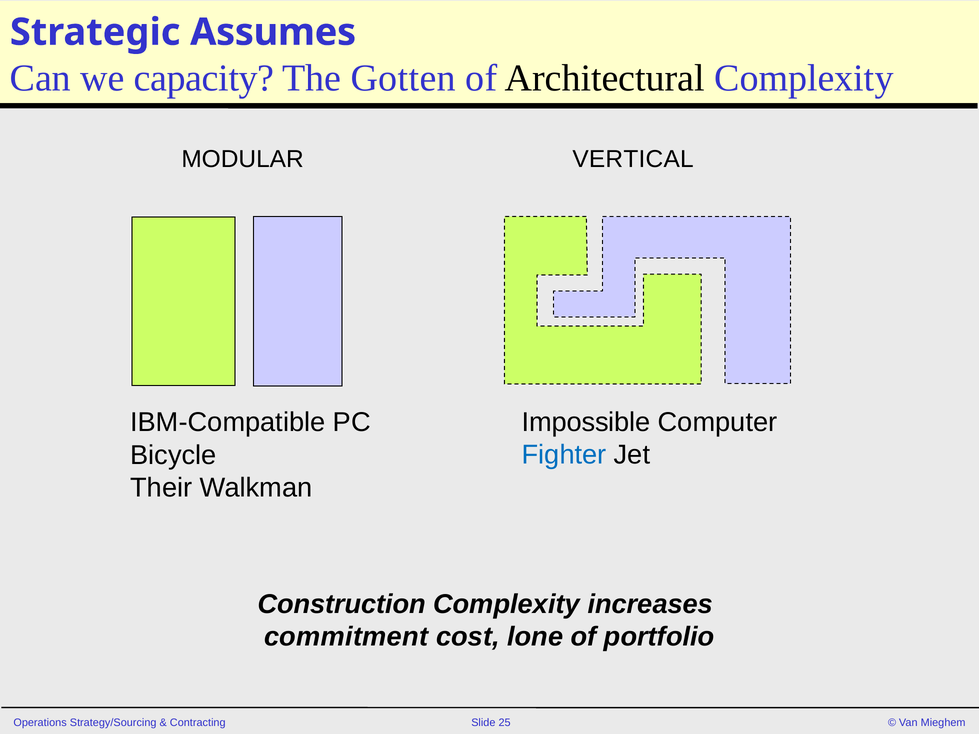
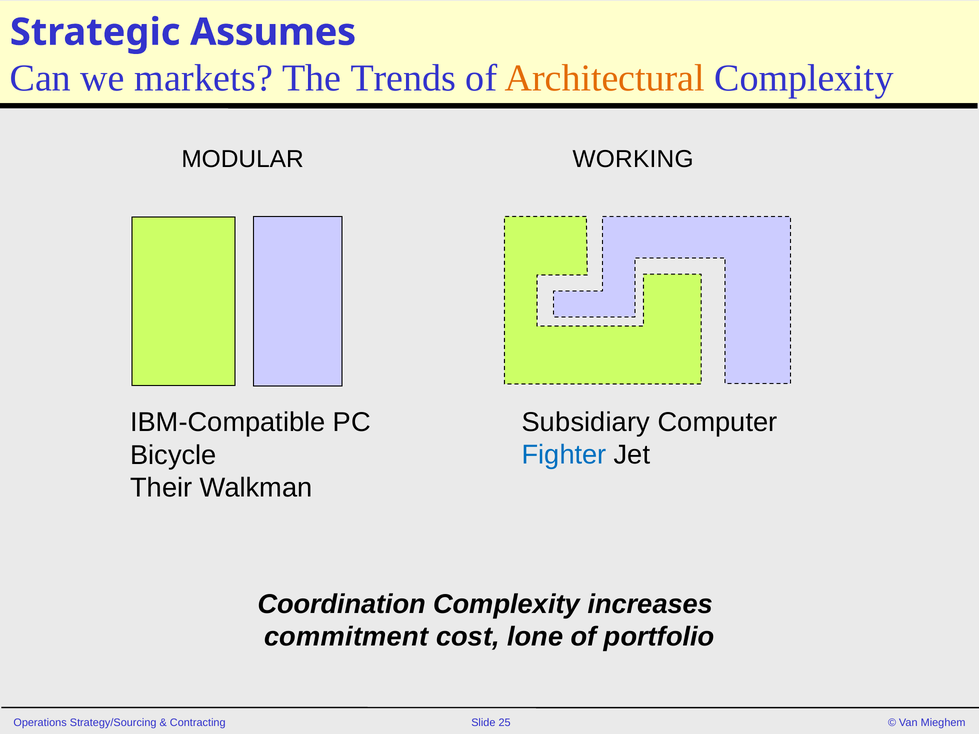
capacity: capacity -> markets (204, 78)
Gotten: Gotten -> Trends (403, 78)
Architectural colour: black -> orange (605, 78)
VERTICAL: VERTICAL -> WORKING (633, 159)
Impossible: Impossible -> Subsidiary (586, 423)
Construction: Construction -> Coordination (342, 604)
